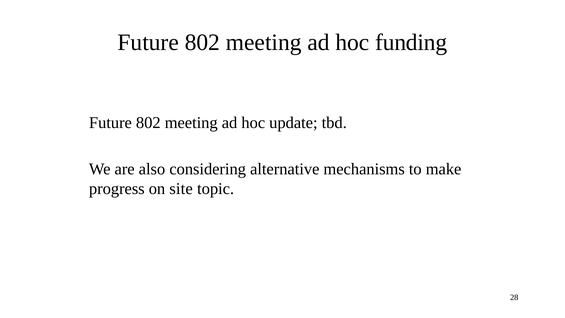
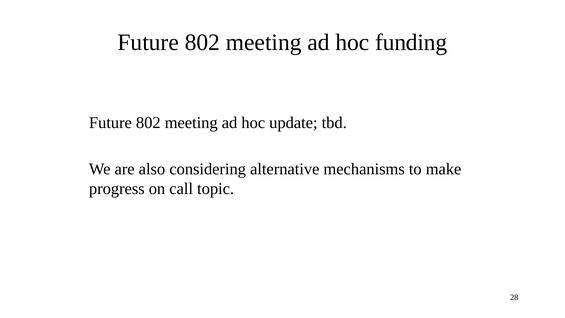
site: site -> call (181, 189)
